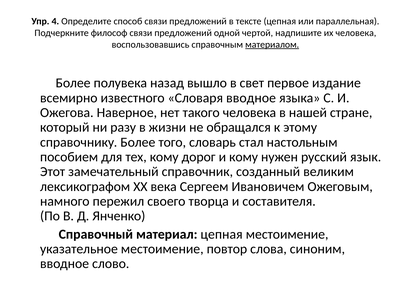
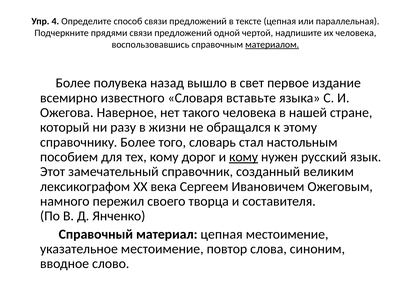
философ: философ -> прядями (109, 33)
Словаря вводное: вводное -> вставьте (251, 98)
кому underline: none -> present (244, 157)
